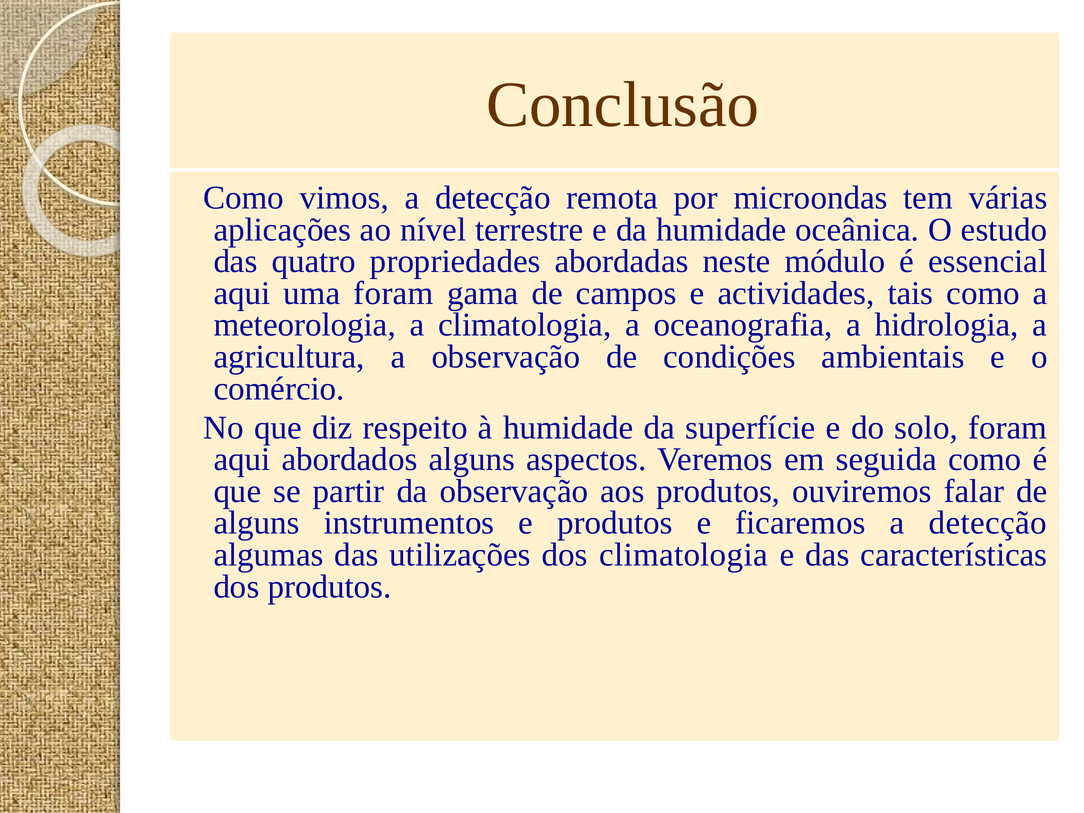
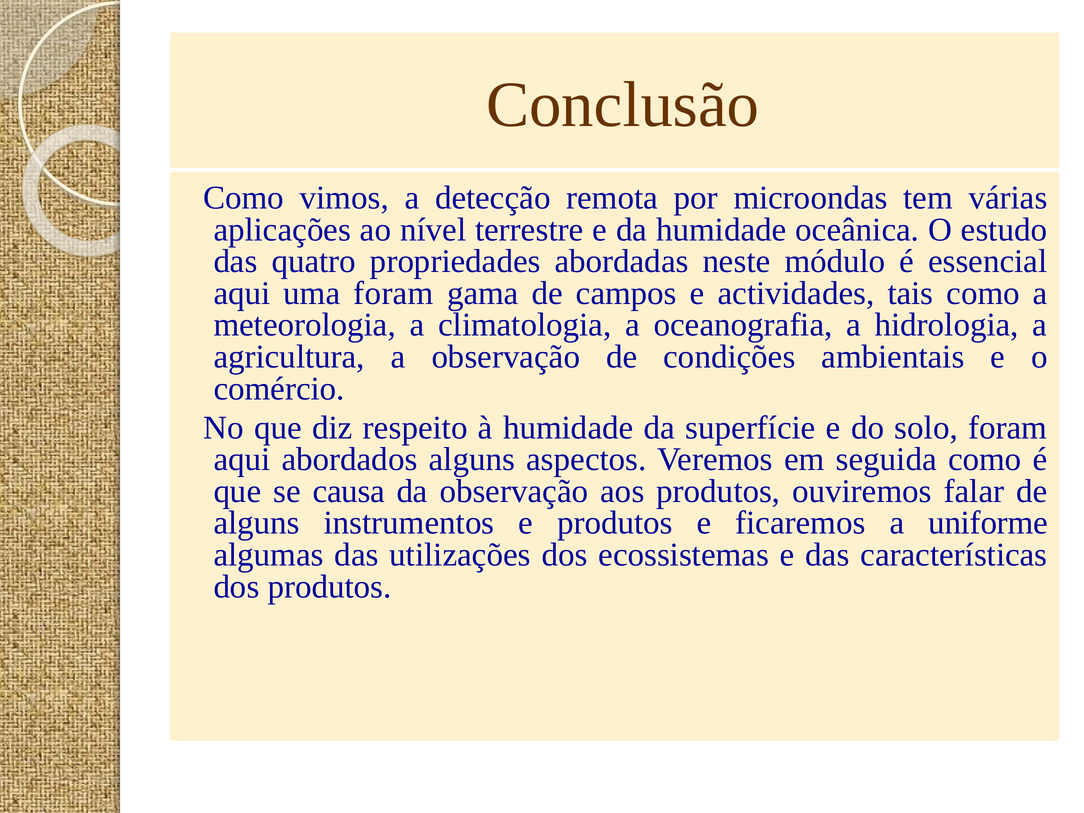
partir: partir -> causa (349, 491)
ficaremos a detecção: detecção -> uniforme (988, 523)
dos climatologia: climatologia -> ecossistemas (684, 555)
